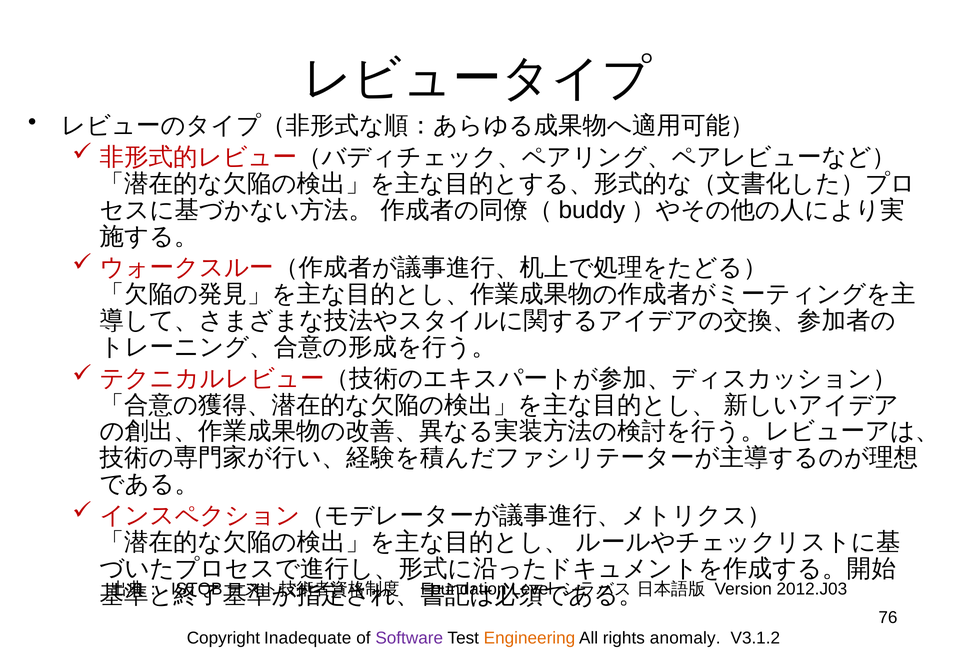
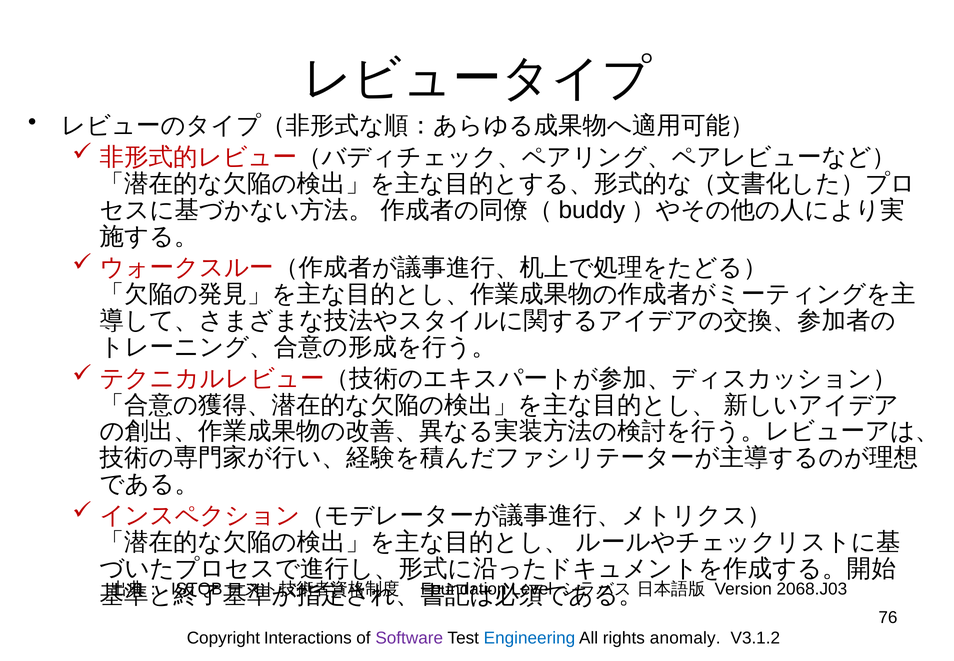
2012.J03: 2012.J03 -> 2068.J03 (812, 589)
Inadequate: Inadequate -> Interactions (308, 637)
Engineering colour: orange -> blue (529, 637)
